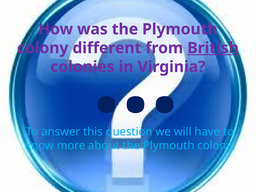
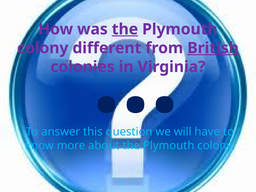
the underline: none -> present (125, 29)
